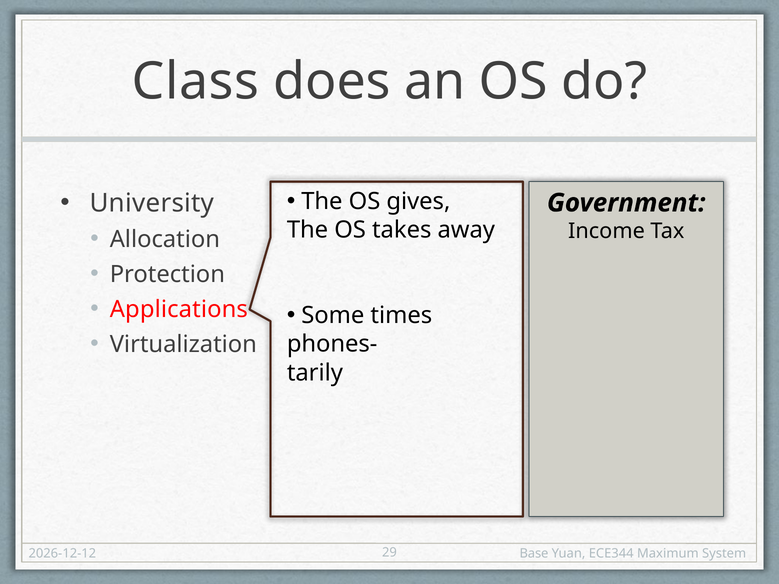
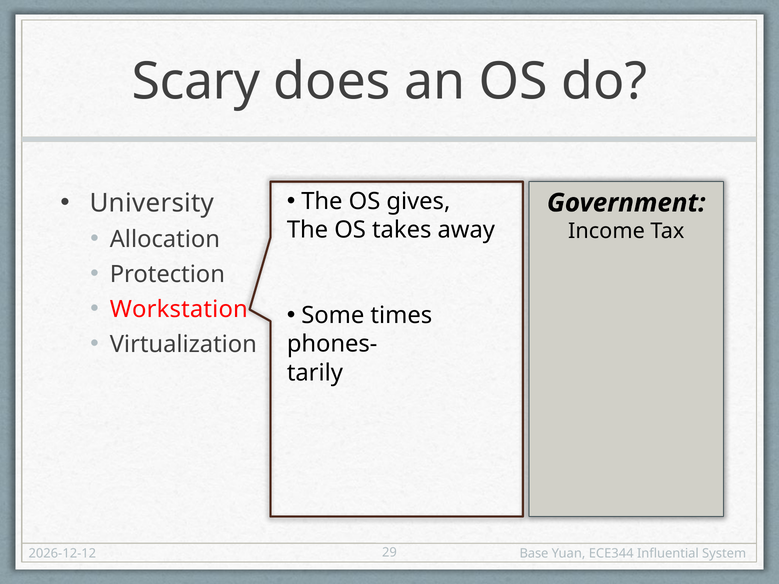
Class: Class -> Scary (196, 81)
Applications: Applications -> Workstation (179, 309)
Maximum: Maximum -> Influential (668, 554)
